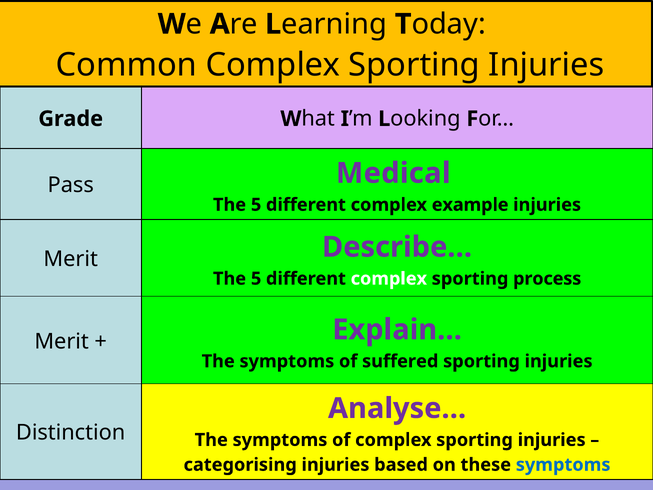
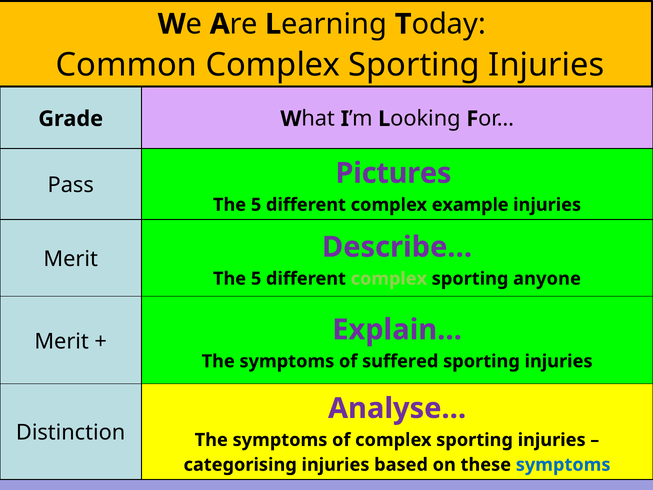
Medical: Medical -> Pictures (393, 173)
complex colour: white -> light green (389, 279)
process: process -> anyone (547, 279)
